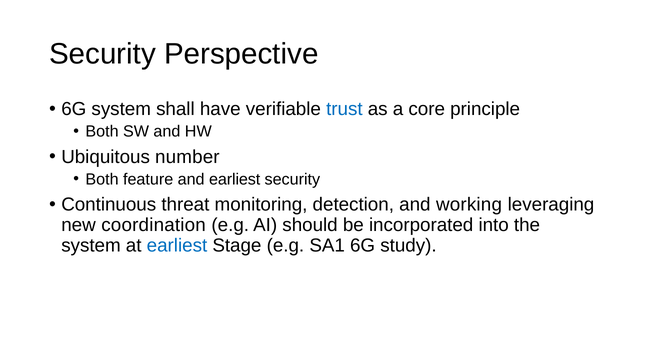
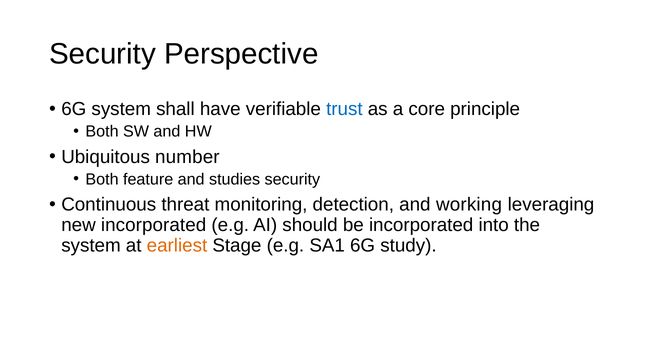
and earliest: earliest -> studies (235, 179)
new coordination: coordination -> incorporated (154, 225)
earliest colour: blue -> orange (177, 245)
